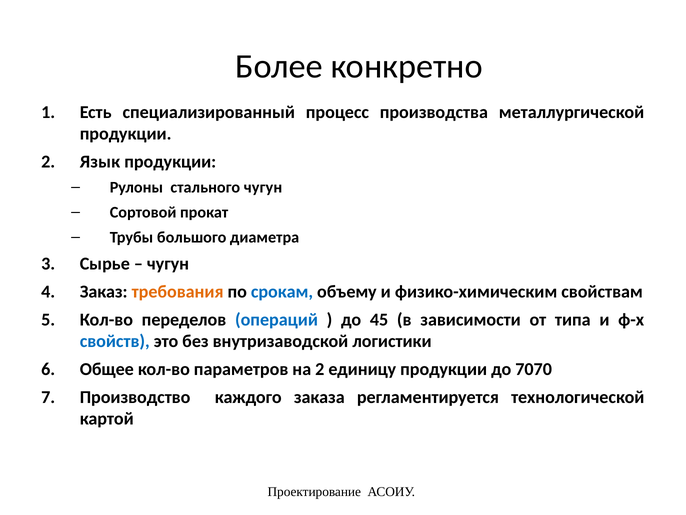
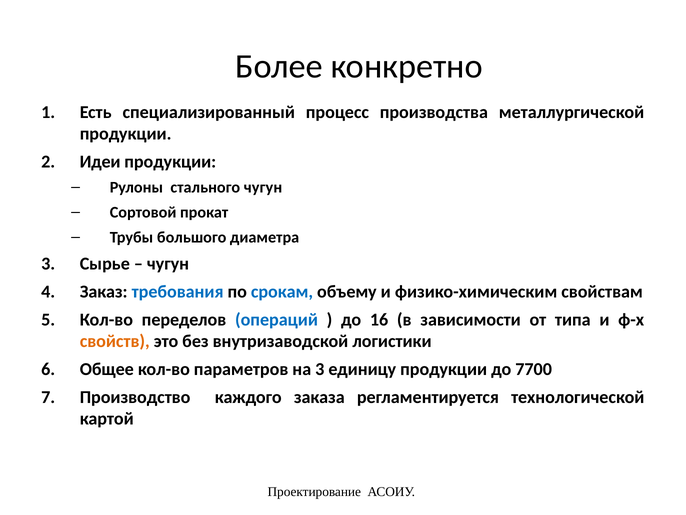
Язык: Язык -> Идеи (100, 162)
требования colour: orange -> blue (178, 292)
45: 45 -> 16 (379, 319)
свойств colour: blue -> orange (115, 341)
на 2: 2 -> 3 (320, 369)
7070: 7070 -> 7700 (534, 369)
